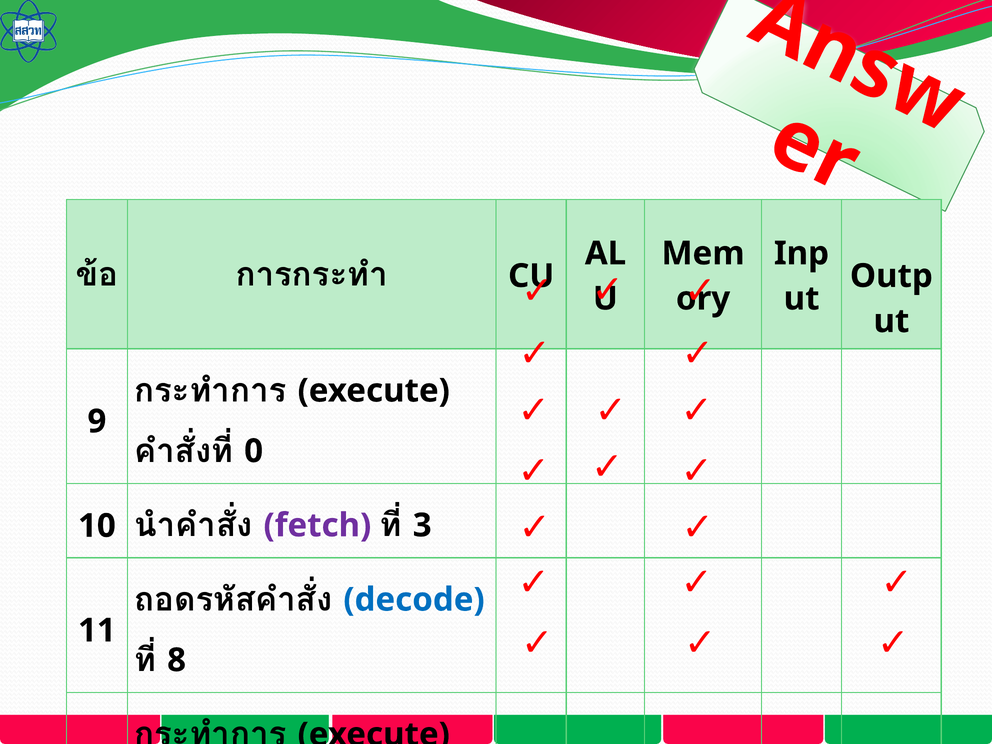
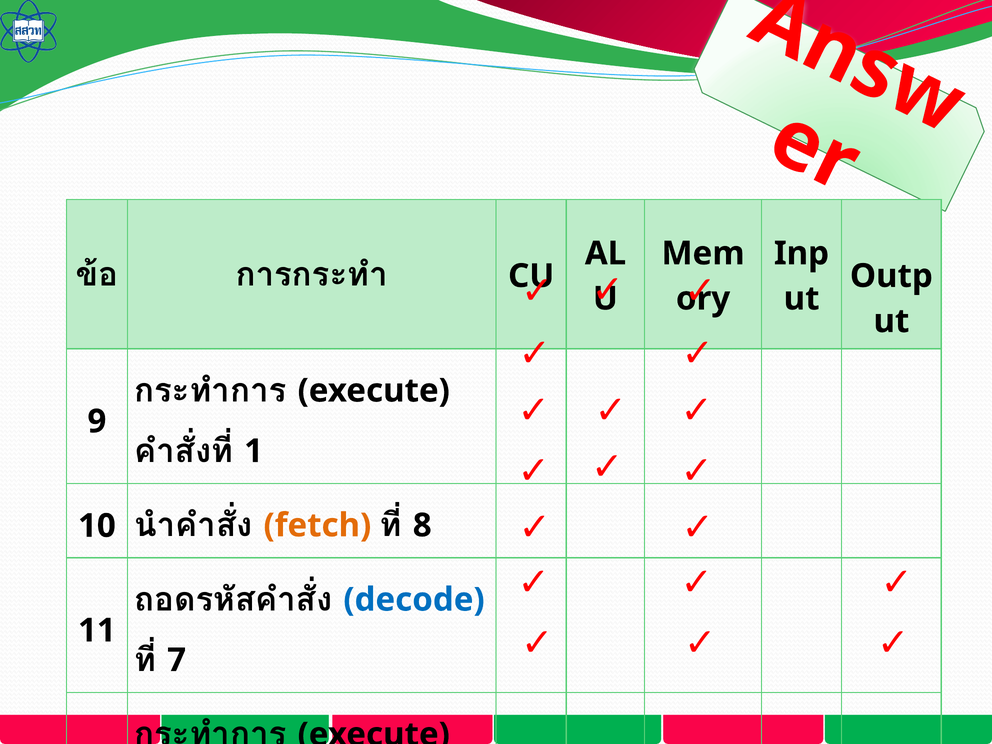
0: 0 -> 1 (254, 451)
fetch colour: purple -> orange (317, 525)
3: 3 -> 8 (422, 525)
8: 8 -> 7 (177, 660)
